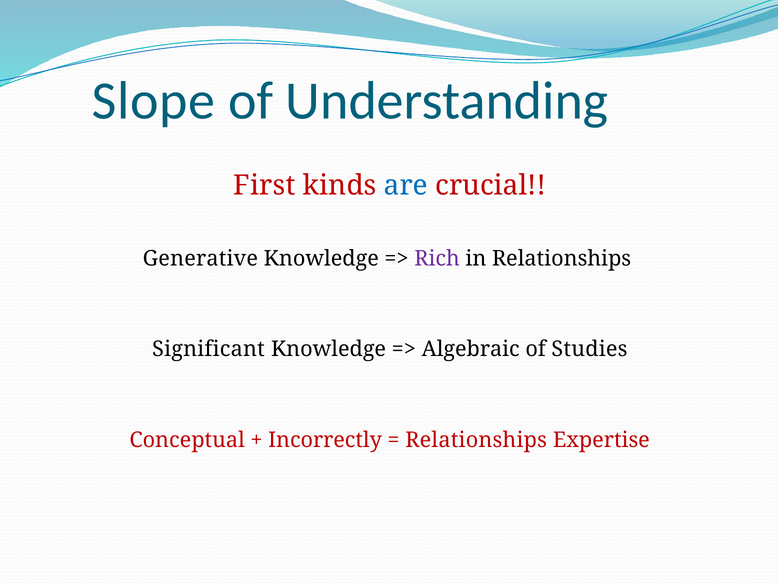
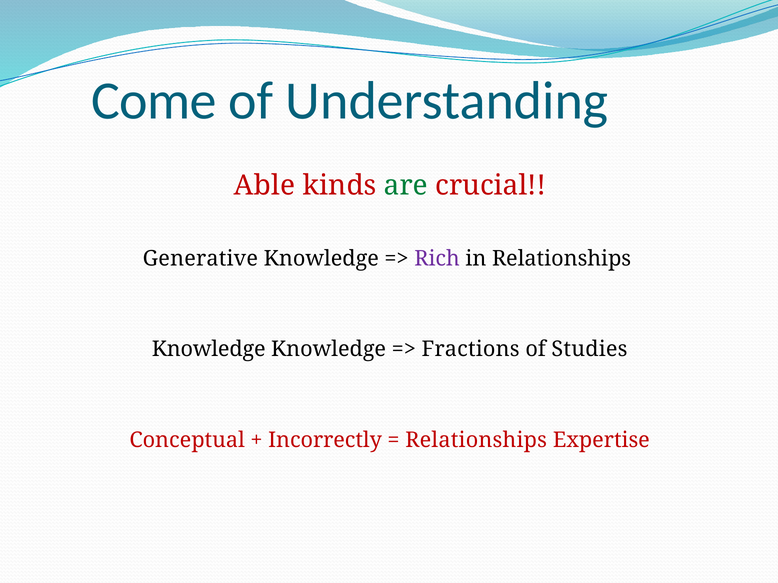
Slope: Slope -> Come (154, 101)
First: First -> Able (264, 186)
are colour: blue -> green (406, 186)
Significant: Significant -> Knowledge (209, 350)
Algebraic: Algebraic -> Fractions (471, 350)
